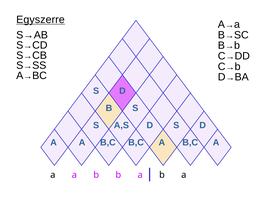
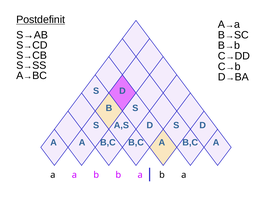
Egyszerre: Egyszerre -> Postdefinit (41, 20)
